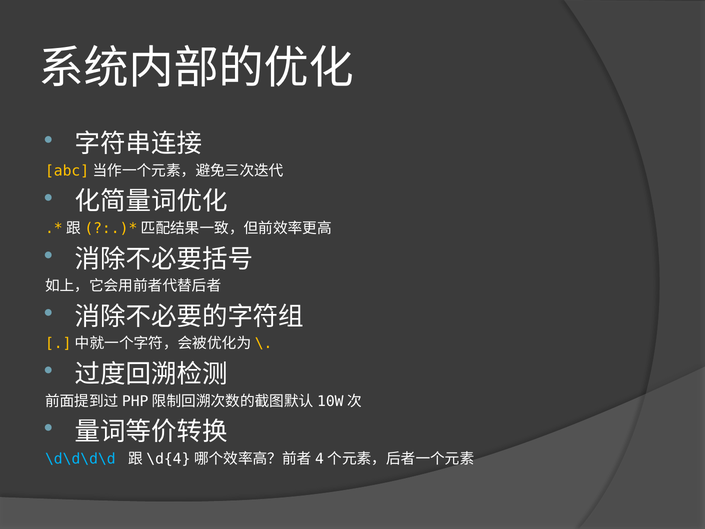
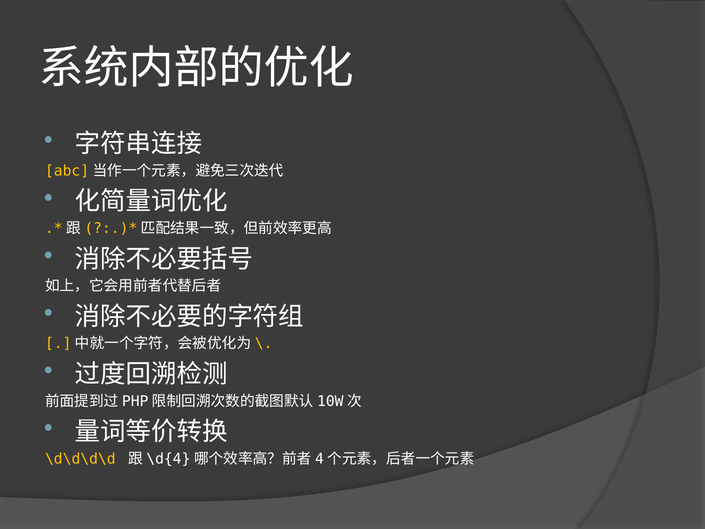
\d\d\d\d colour: light blue -> yellow (80, 459)
